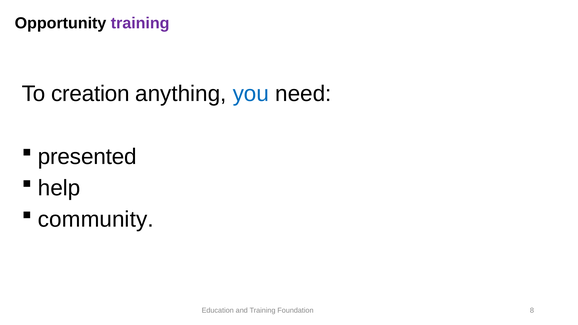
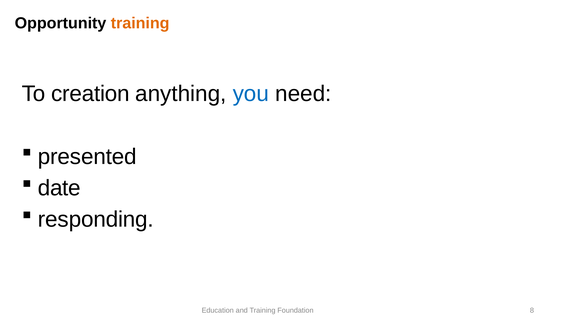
training colour: purple -> orange (140, 23)
help: help -> date (59, 188)
community: community -> responding (96, 220)
